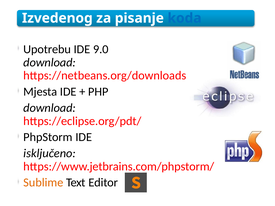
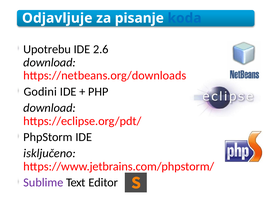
Izvedenog: Izvedenog -> Odjavljuje (57, 18)
9.0: 9.0 -> 2.6 (101, 49)
Mjesta: Mjesta -> Godini (40, 92)
Sublime colour: orange -> purple (43, 183)
